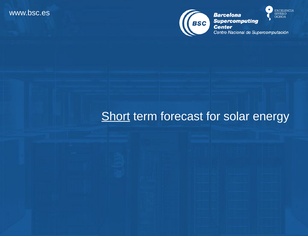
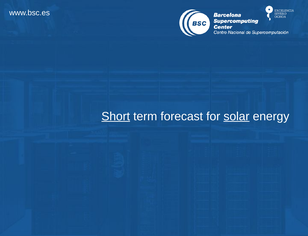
solar underline: none -> present (236, 117)
